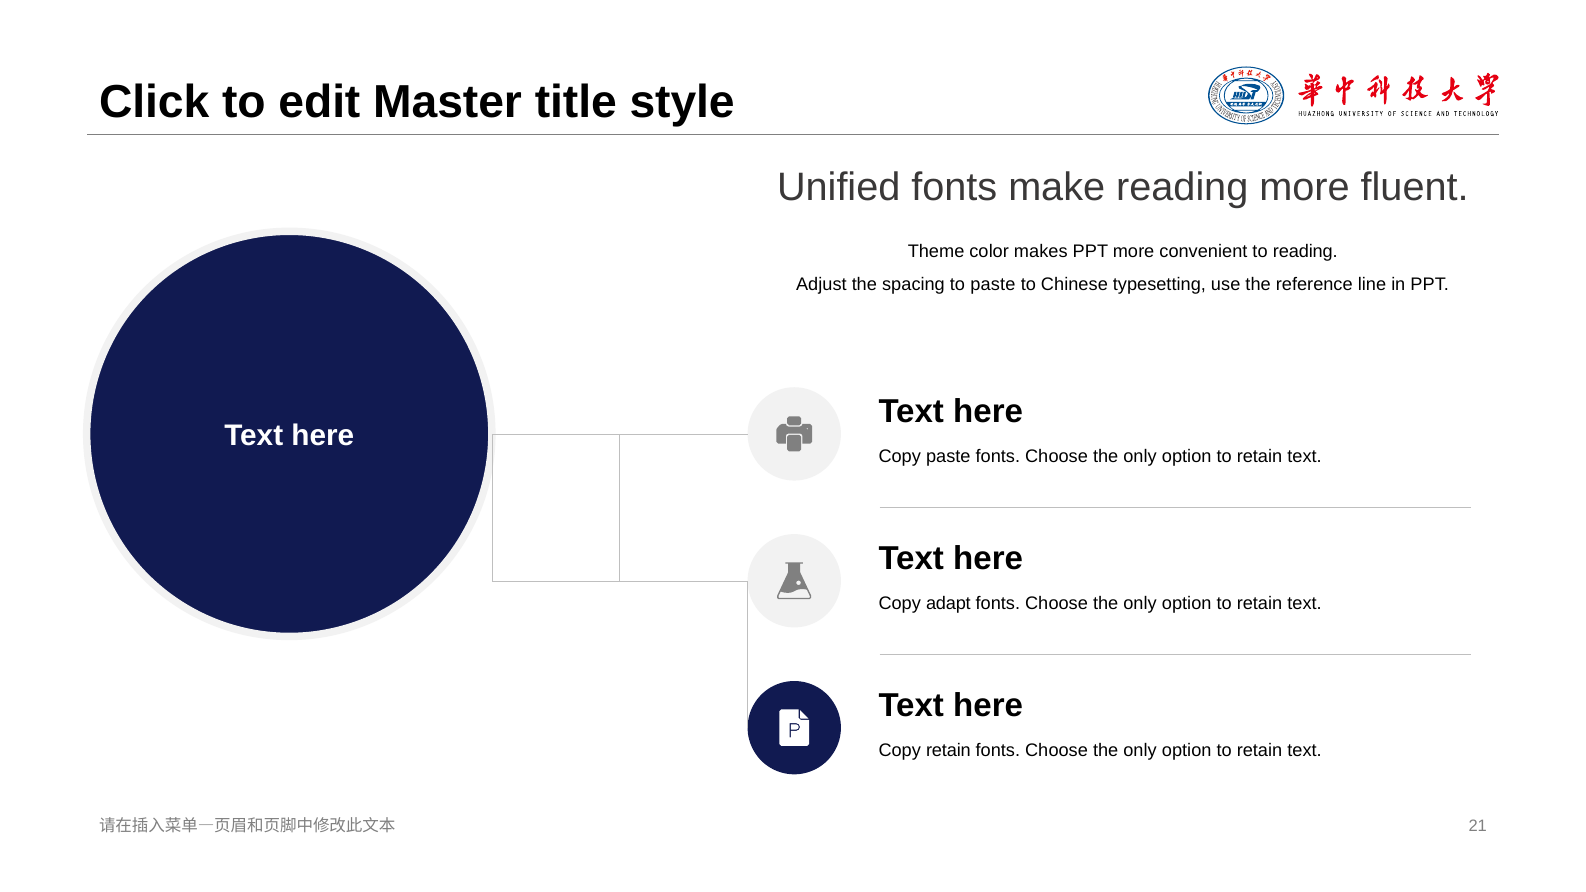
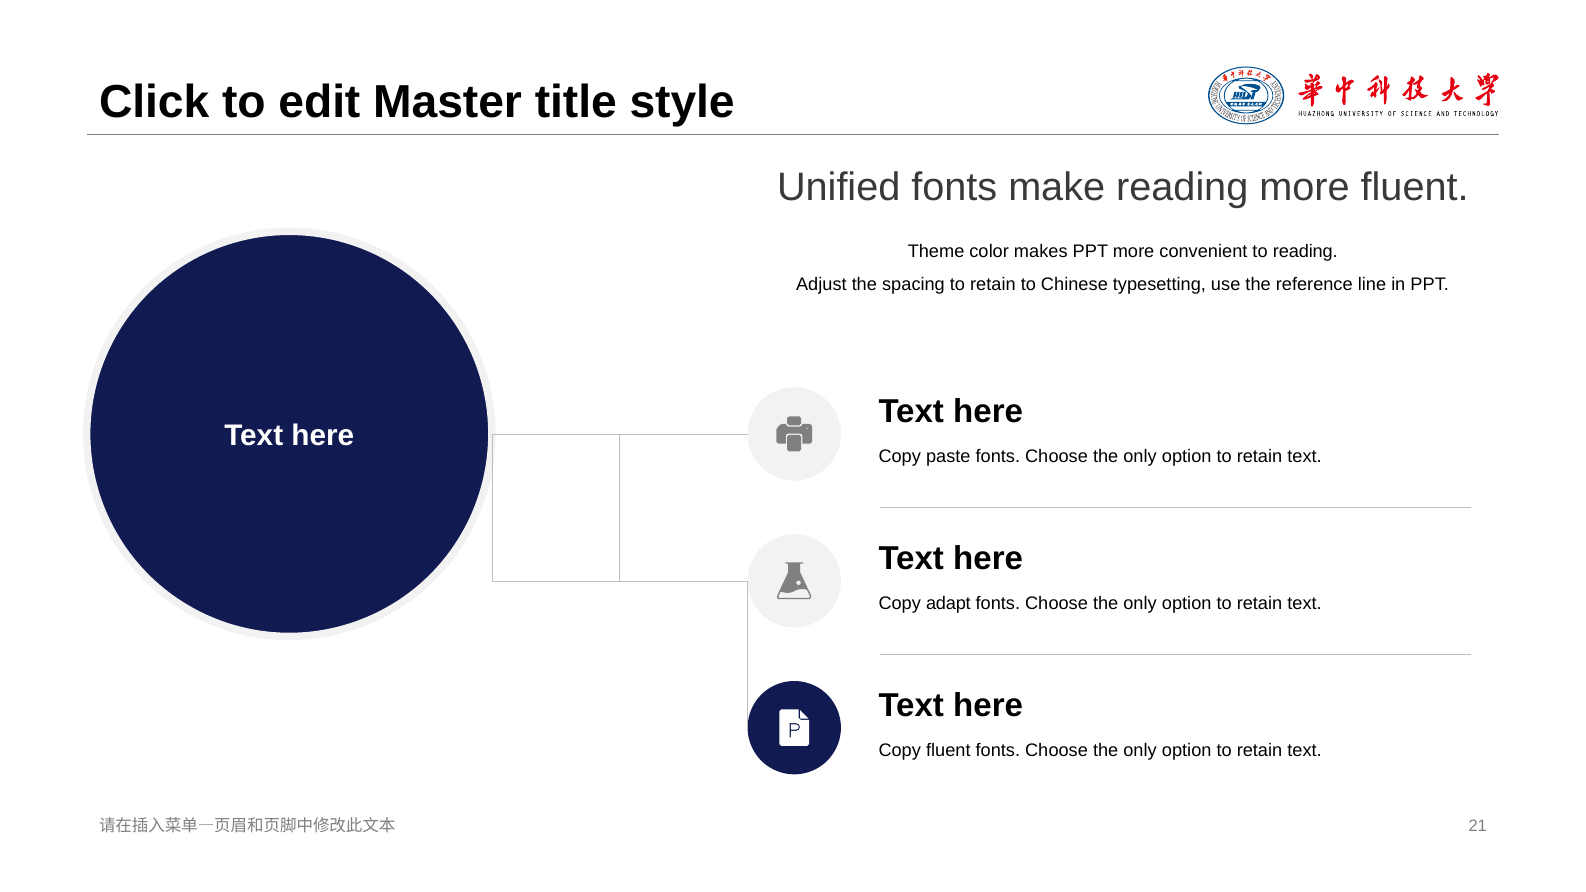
spacing to paste: paste -> retain (993, 285)
Copy retain: retain -> fluent (948, 750)
